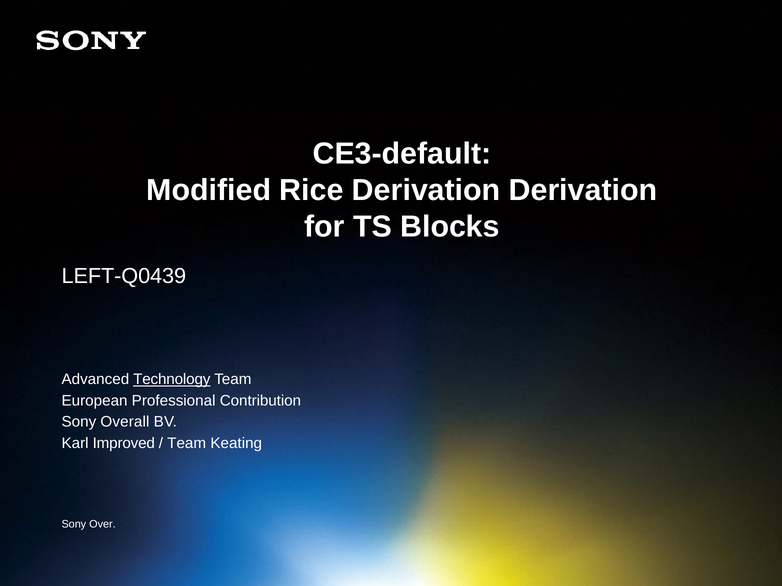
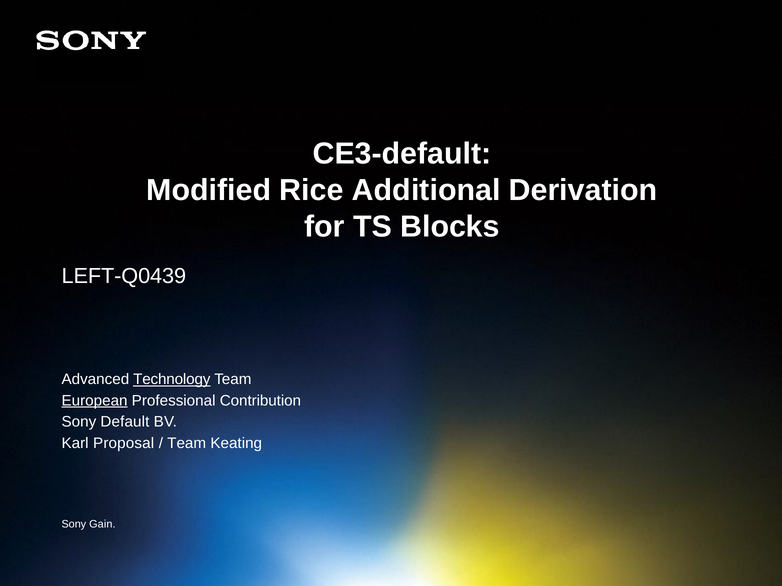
Rice Derivation: Derivation -> Additional (426, 190)
European underline: none -> present (95, 401)
Overall: Overall -> Default (125, 422)
Improved: Improved -> Proposal (124, 444)
Over: Over -> Gain (102, 525)
